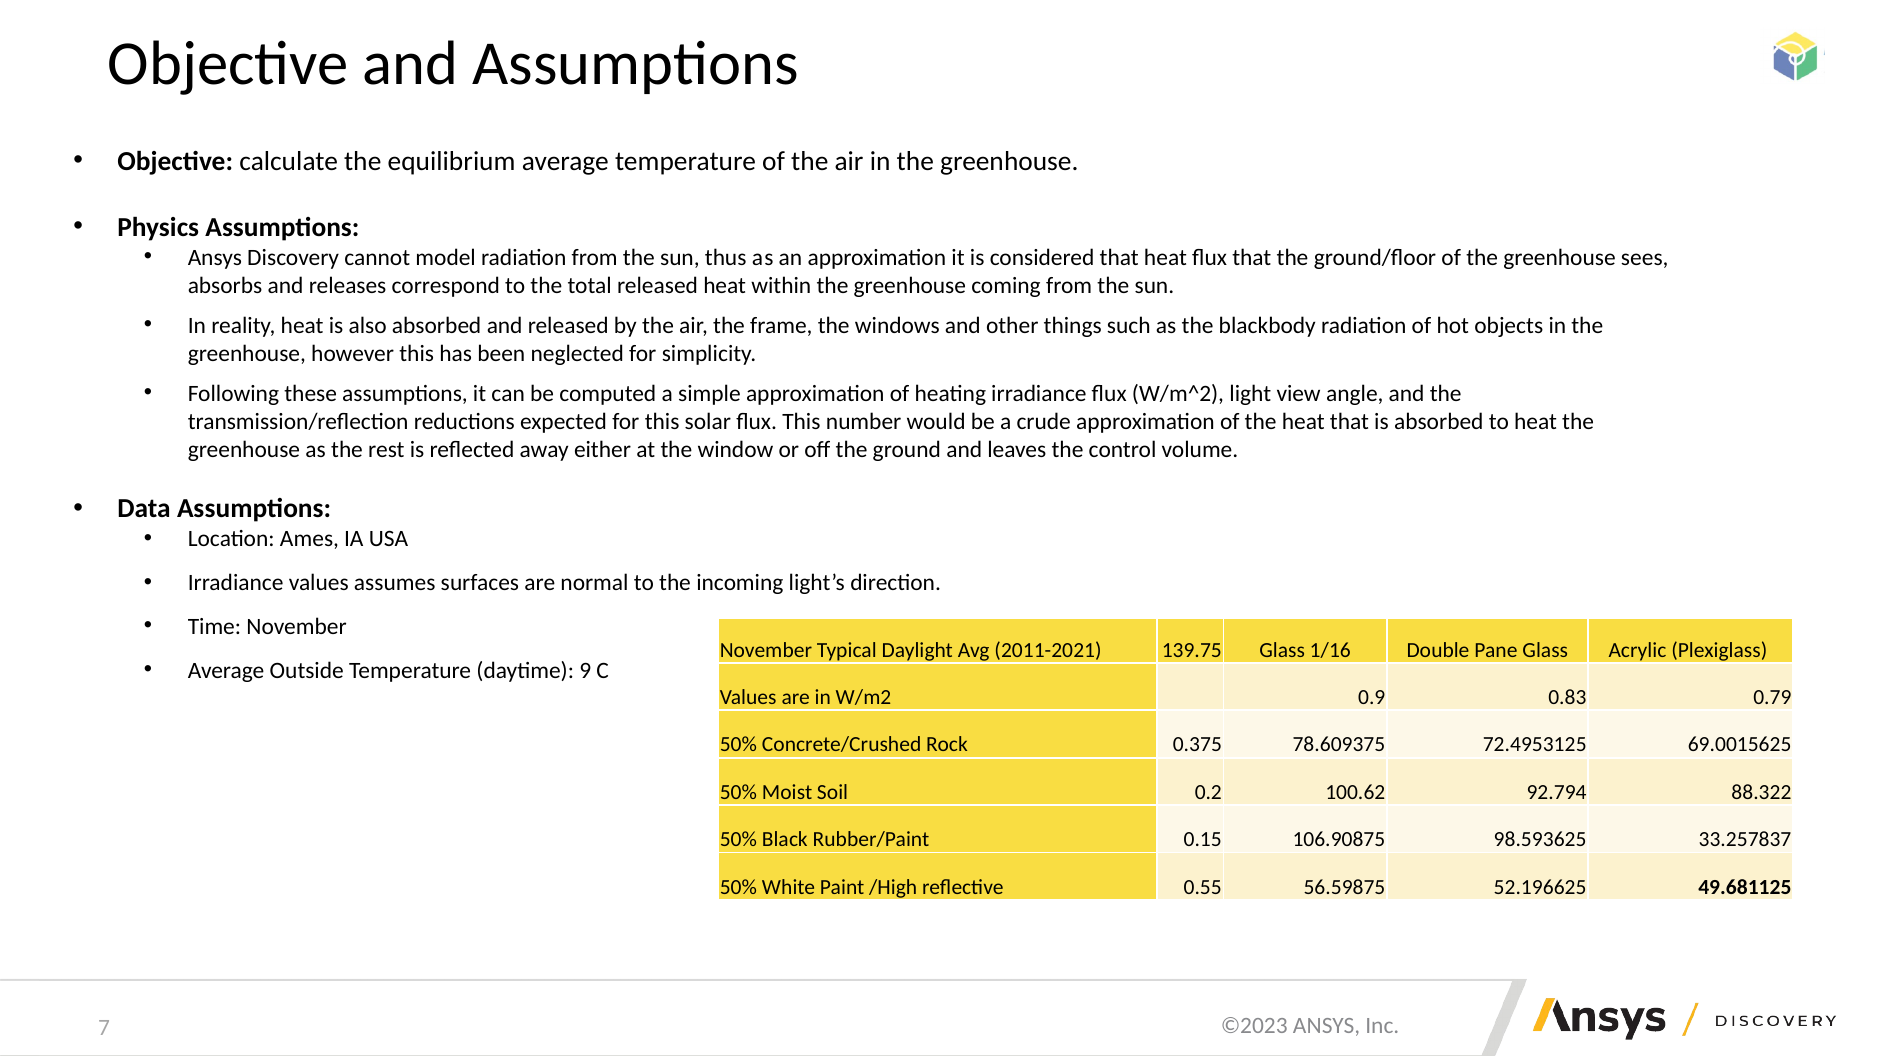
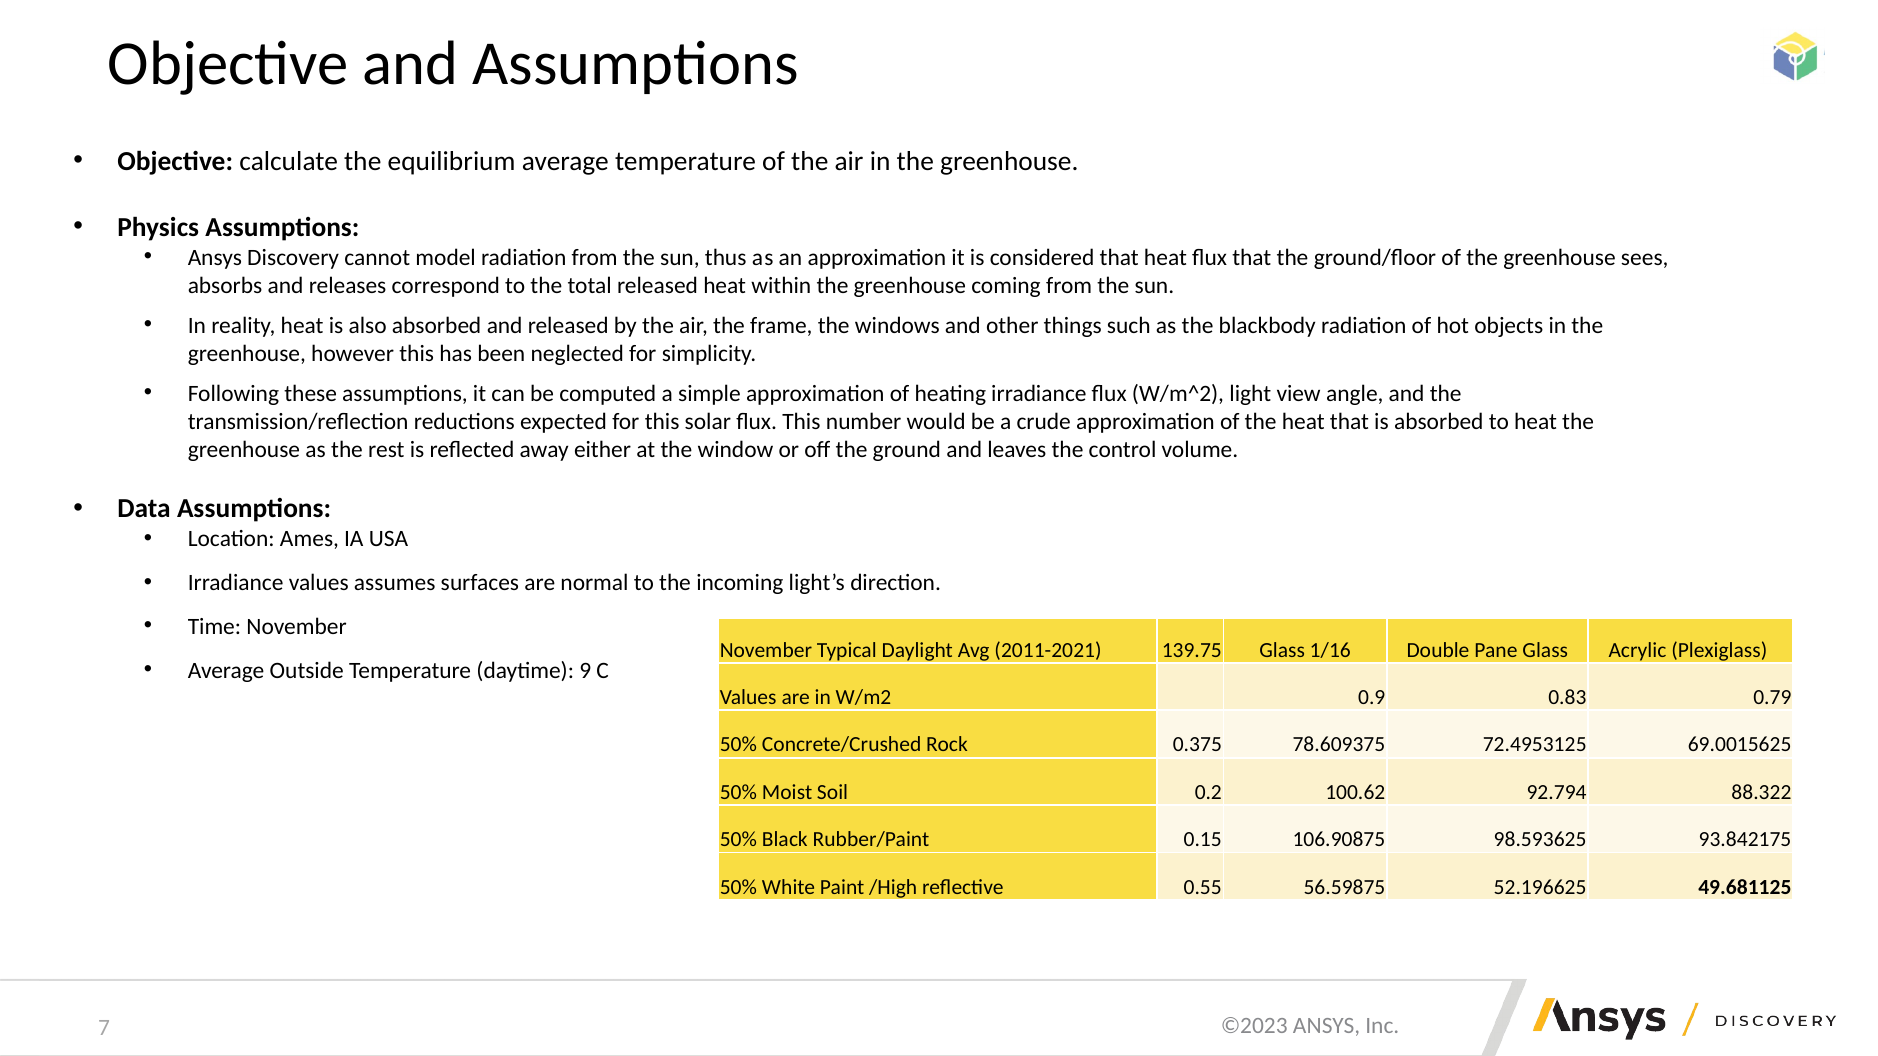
33.257837: 33.257837 -> 93.842175 (1745, 840)
